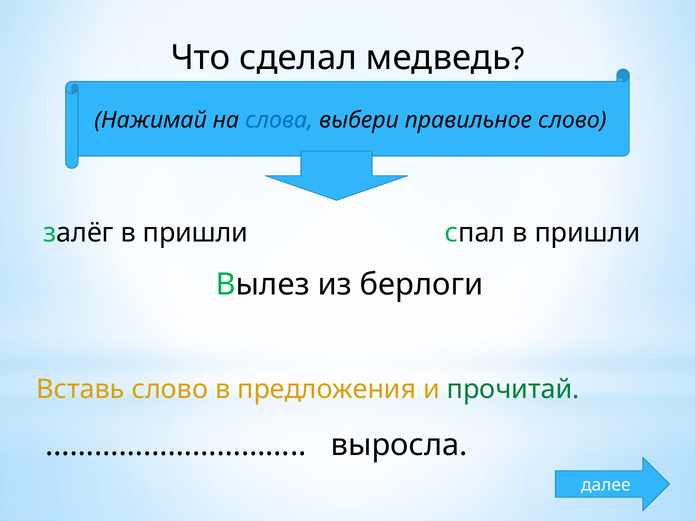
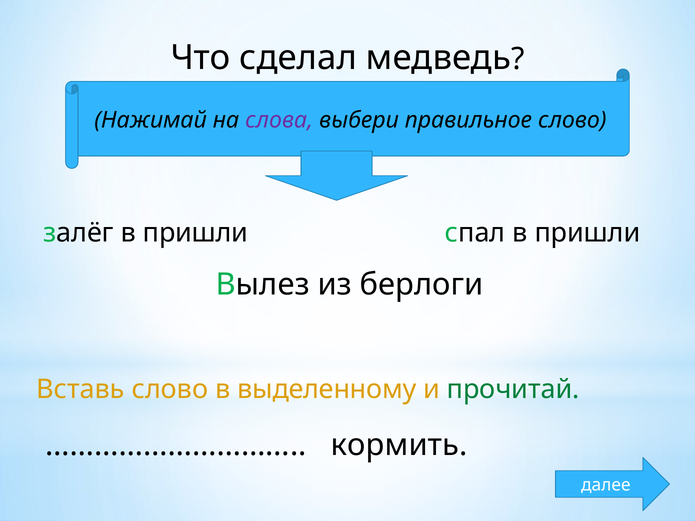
слова colour: blue -> purple (279, 120)
предложения: предложения -> выделенному (327, 390)
выросла: выросла -> кормить (399, 445)
